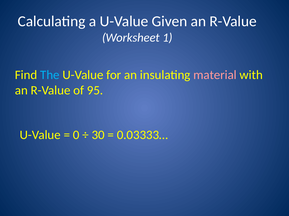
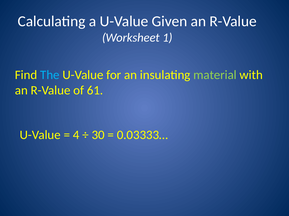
material colour: pink -> light green (215, 75)
95: 95 -> 61 (95, 90)
0: 0 -> 4 (76, 135)
